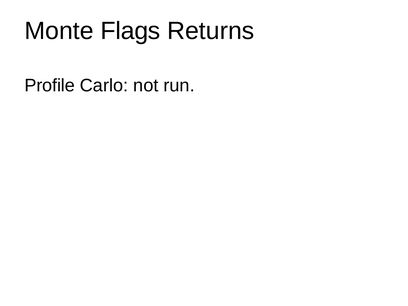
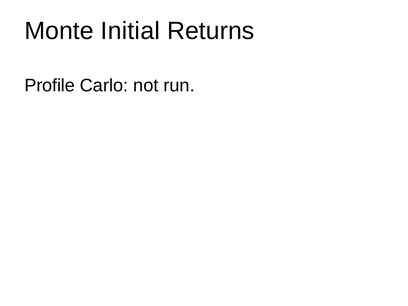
Flags: Flags -> Initial (130, 31)
